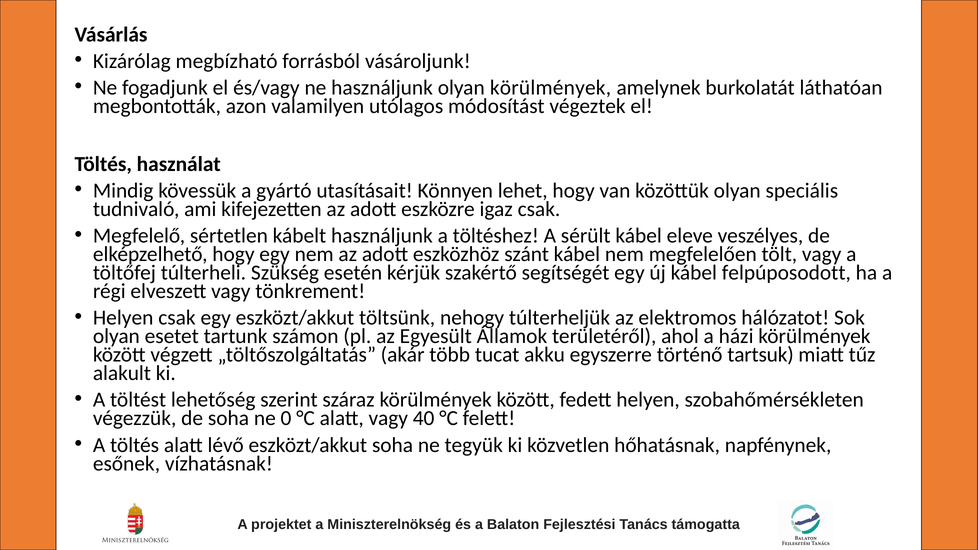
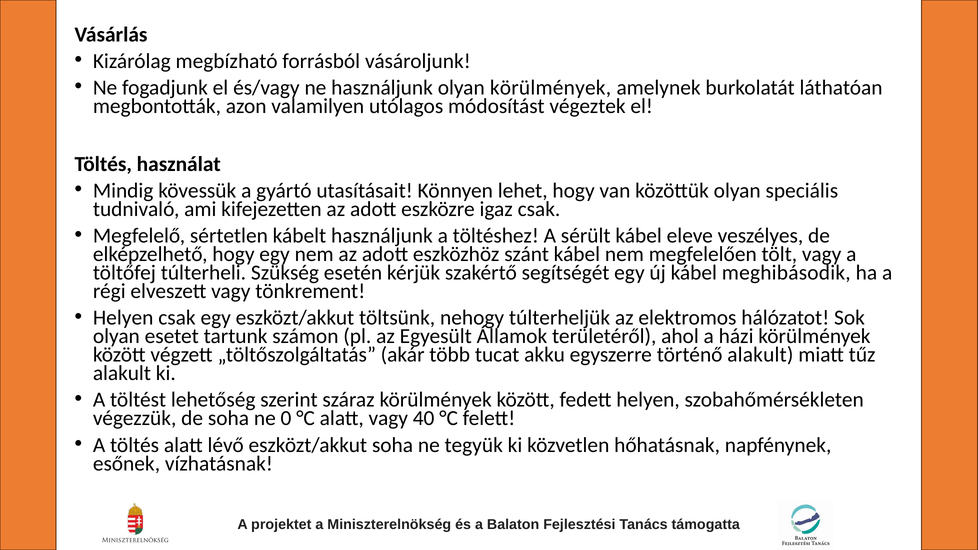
felpúposodott: felpúposodott -> meghibásodik (786, 273)
történő tartsuk: tartsuk -> alakult (760, 355)
